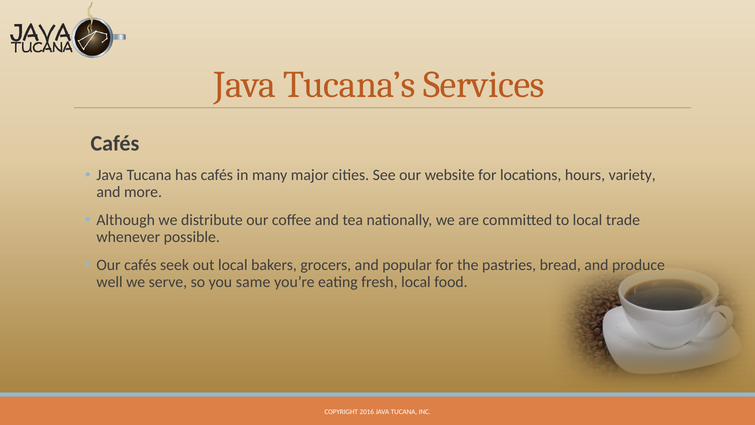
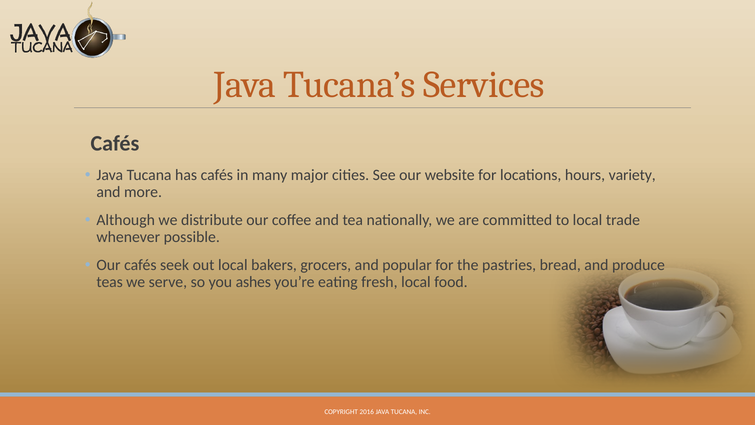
well: well -> teas (110, 282)
same: same -> ashes (253, 282)
